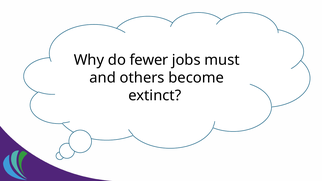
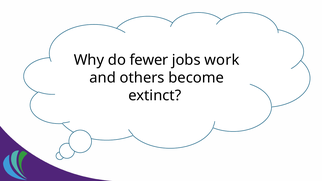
must: must -> work (222, 60)
